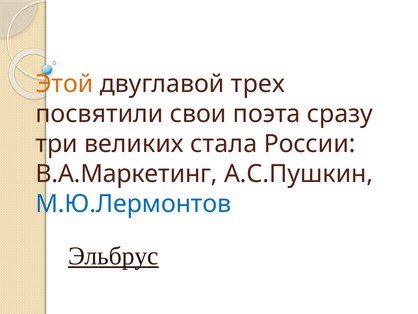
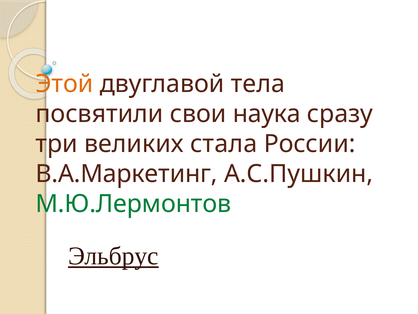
трех: трех -> тела (258, 84)
поэта: поэта -> наука (267, 114)
М.Ю.Лермонтов colour: blue -> green (133, 203)
